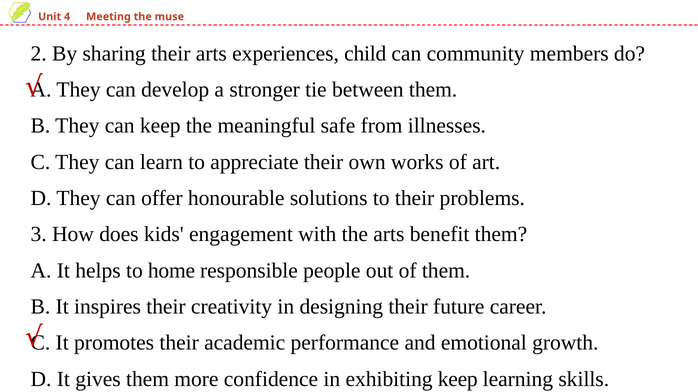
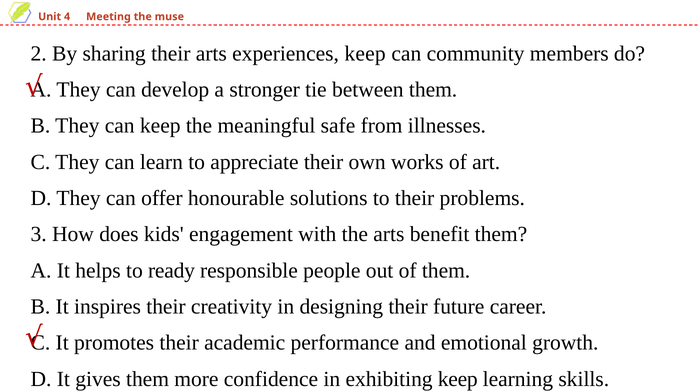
experiences child: child -> keep (365, 54)
home: home -> ready (171, 271)
